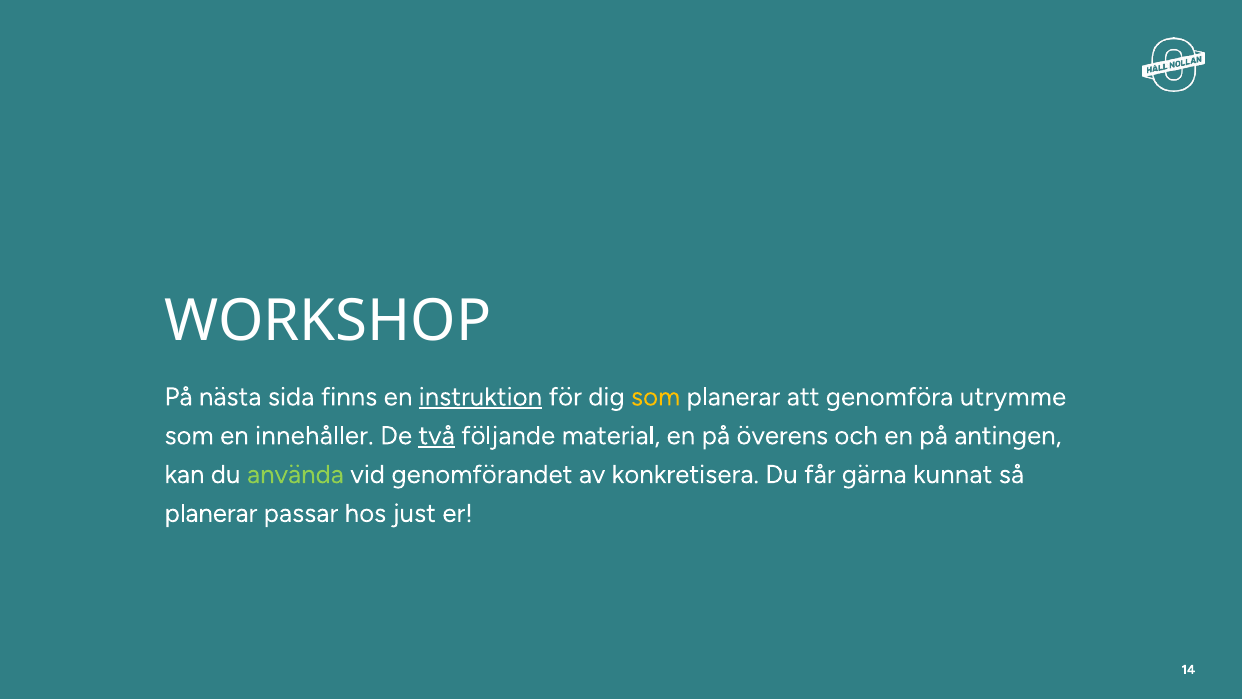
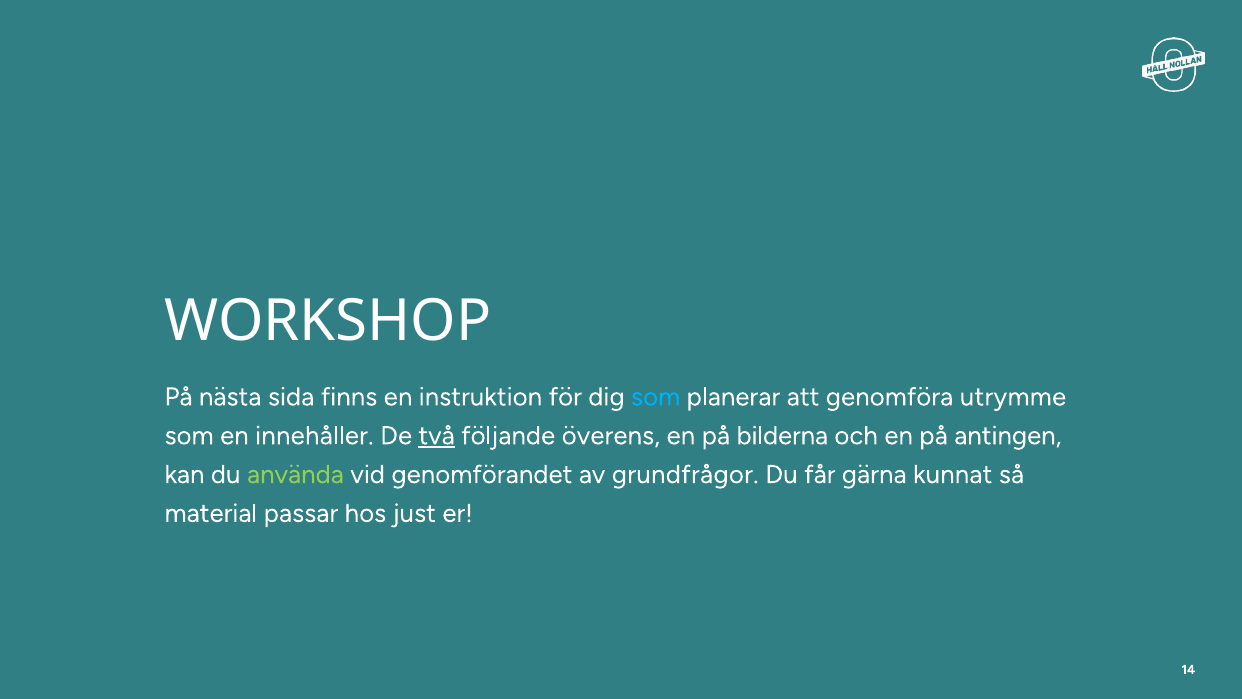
instruktion underline: present -> none (480, 397)
som colour: yellow -> light blue (656, 397)
material: material -> överens (611, 435)
överens: överens -> bilderna (782, 435)
konkretisera: konkretisera -> grundfrågor (685, 474)
planerar: planerar -> material (211, 513)
